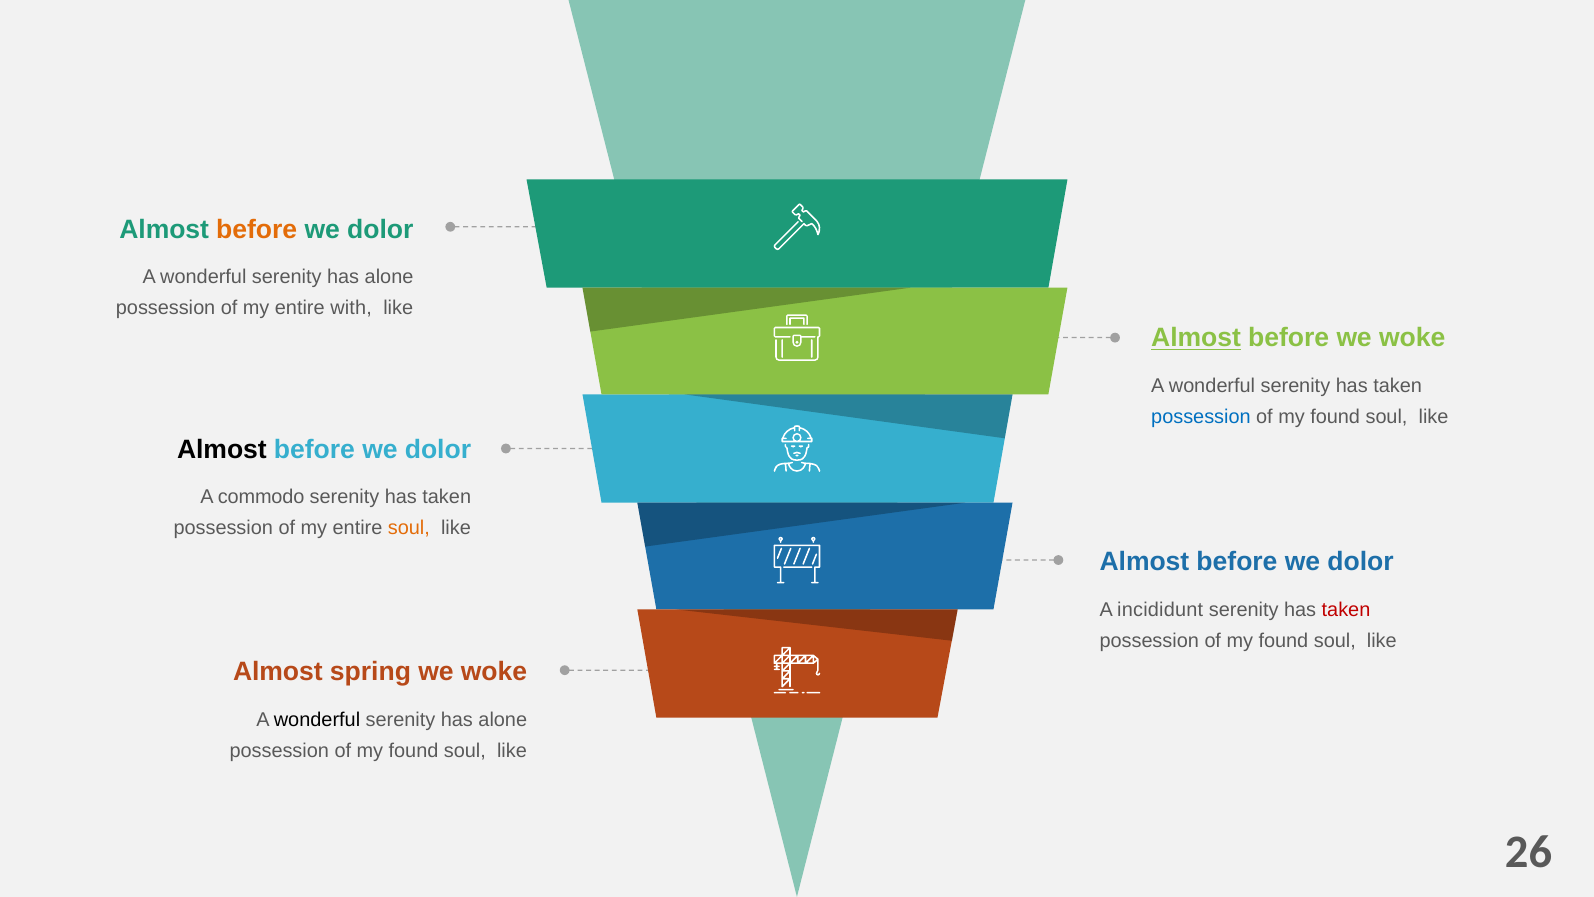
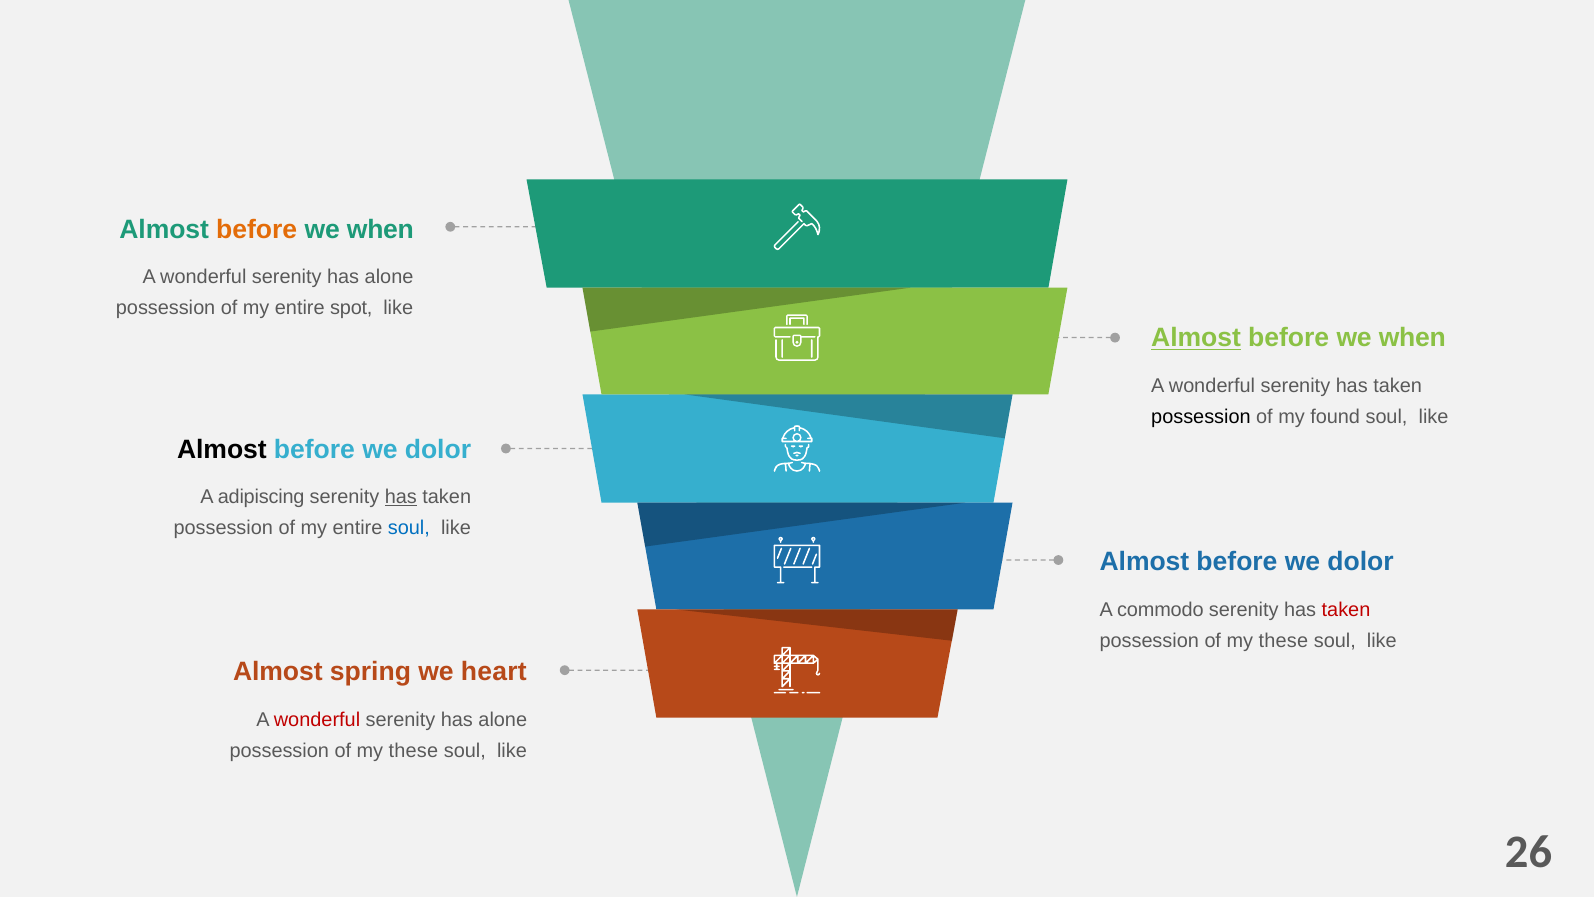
dolor: dolor -> when (380, 229)
with: with -> spot (351, 308)
woke: woke -> when (1412, 338)
possession colour: blue -> black (1201, 417)
commodo: commodo -> adipiscing (261, 497)
has underline: none -> present (401, 497)
soul colour: orange -> blue (409, 528)
incididunt: incididunt -> commodo (1160, 609)
found: found -> these (1283, 640)
woke: woke -> heart (494, 672)
wonderful colour: black -> red (317, 719)
found: found -> these (413, 750)
